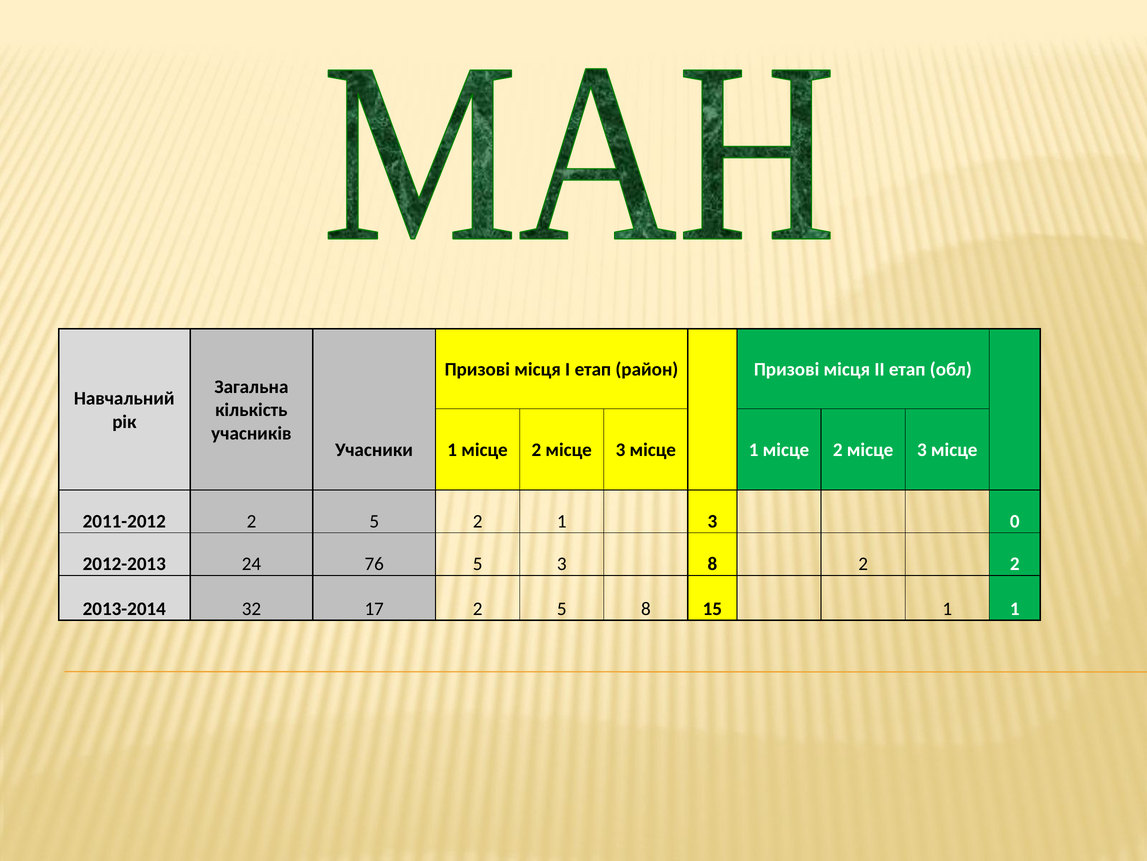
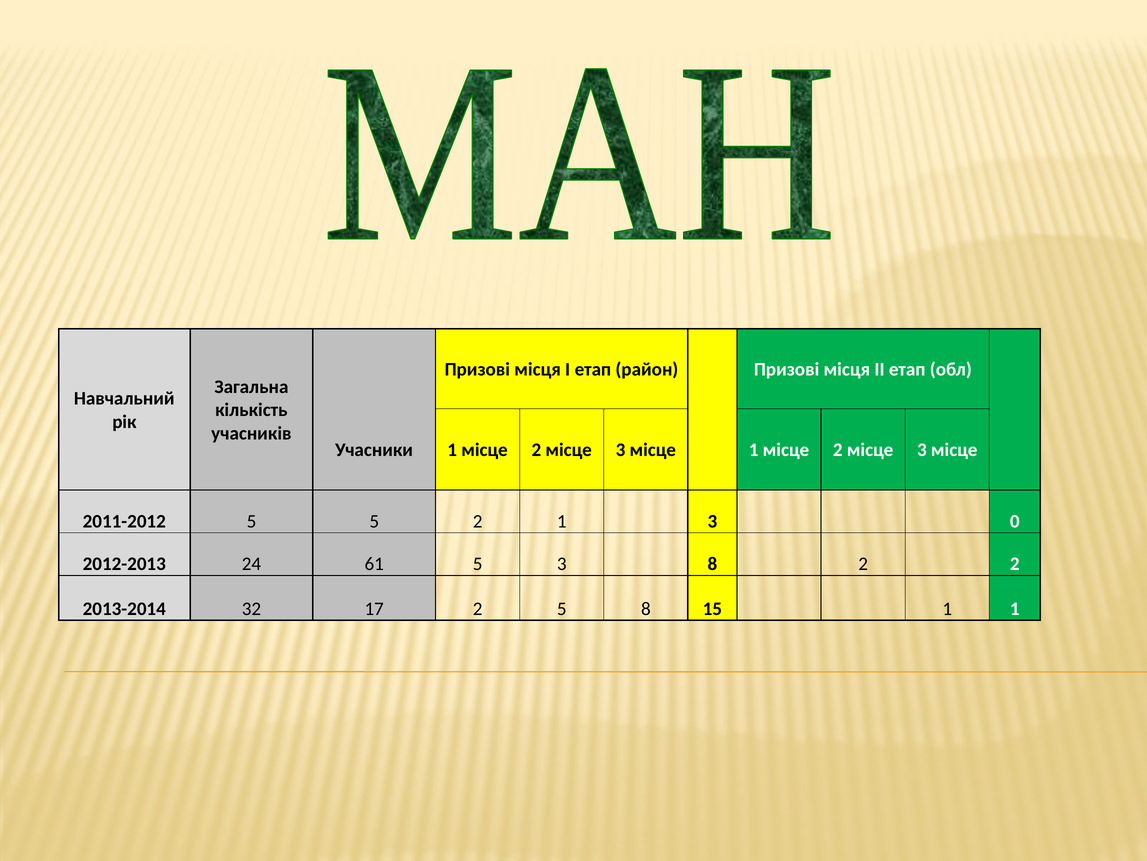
2011-2012 2: 2 -> 5 (252, 521)
76: 76 -> 61 (374, 564)
